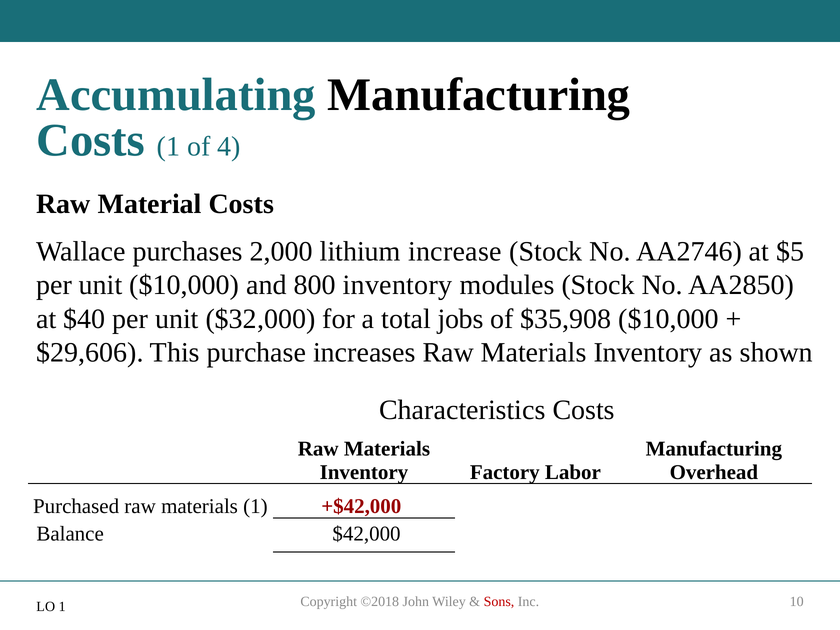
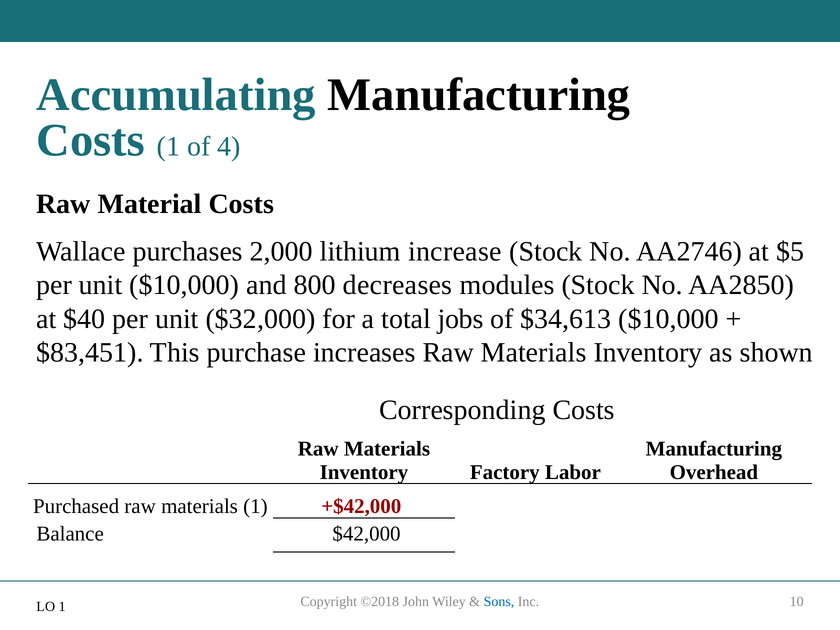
800 inventory: inventory -> decreases (398, 285)
$35,908: $35,908 -> $34,613 (566, 319)
$29,606: $29,606 -> $83,451 (90, 352)
Characteristics: Characteristics -> Corresponding (462, 410)
Sons colour: red -> blue (499, 602)
